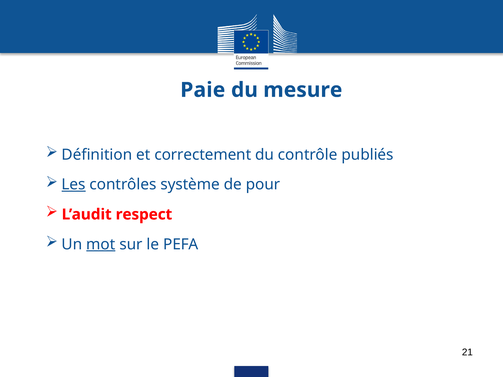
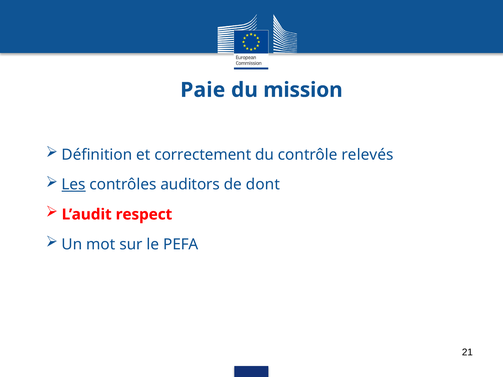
mesure: mesure -> mission (303, 90)
publiés: publiés -> relevés (368, 155)
système: système -> auditors (190, 185)
pour: pour -> dont (263, 185)
mot underline: present -> none (101, 244)
